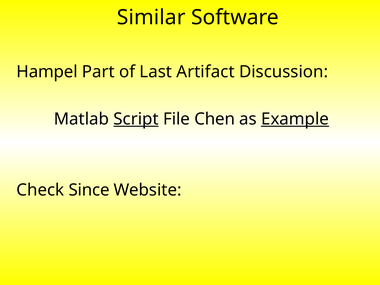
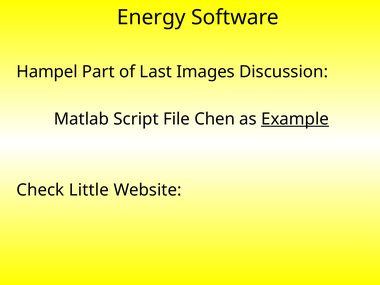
Similar: Similar -> Energy (151, 17)
Artifact: Artifact -> Images (206, 72)
Script underline: present -> none (136, 119)
Since: Since -> Little (89, 190)
